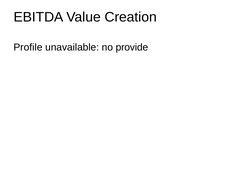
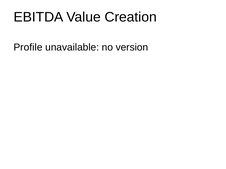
provide: provide -> version (132, 47)
